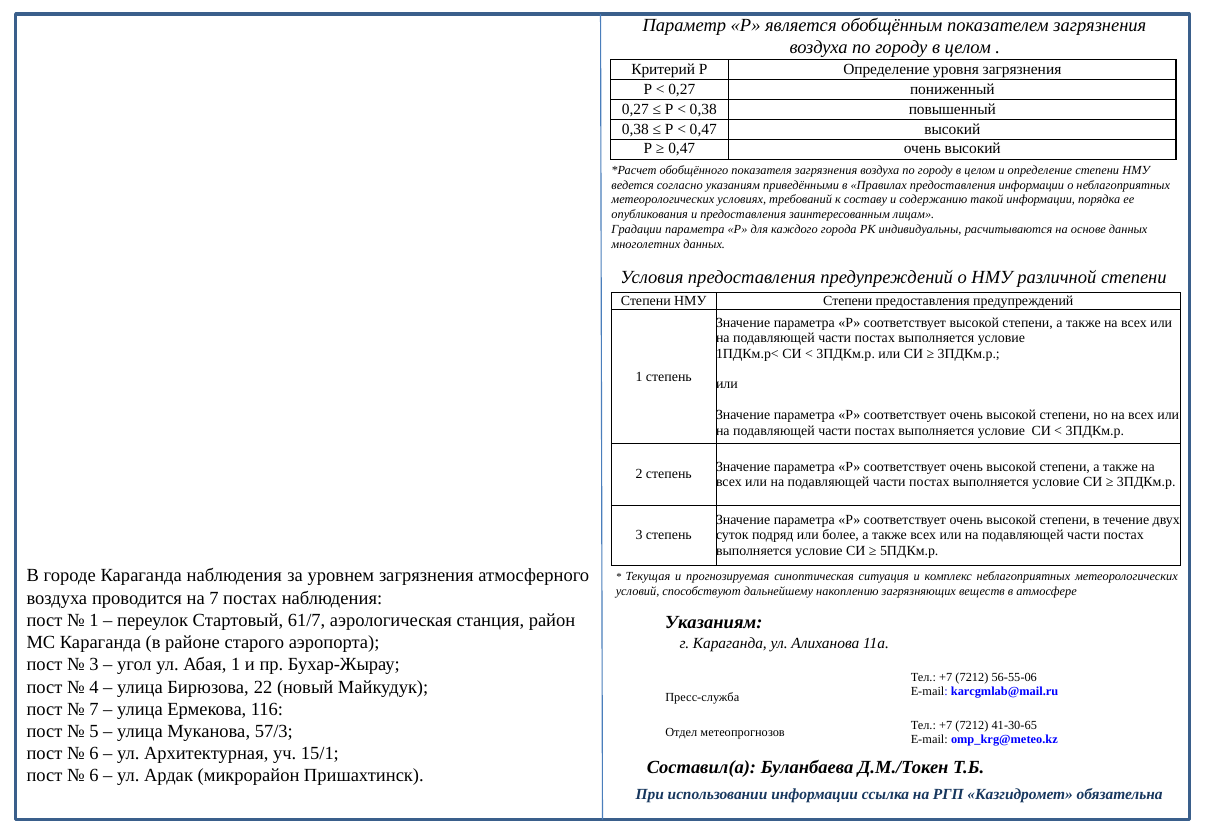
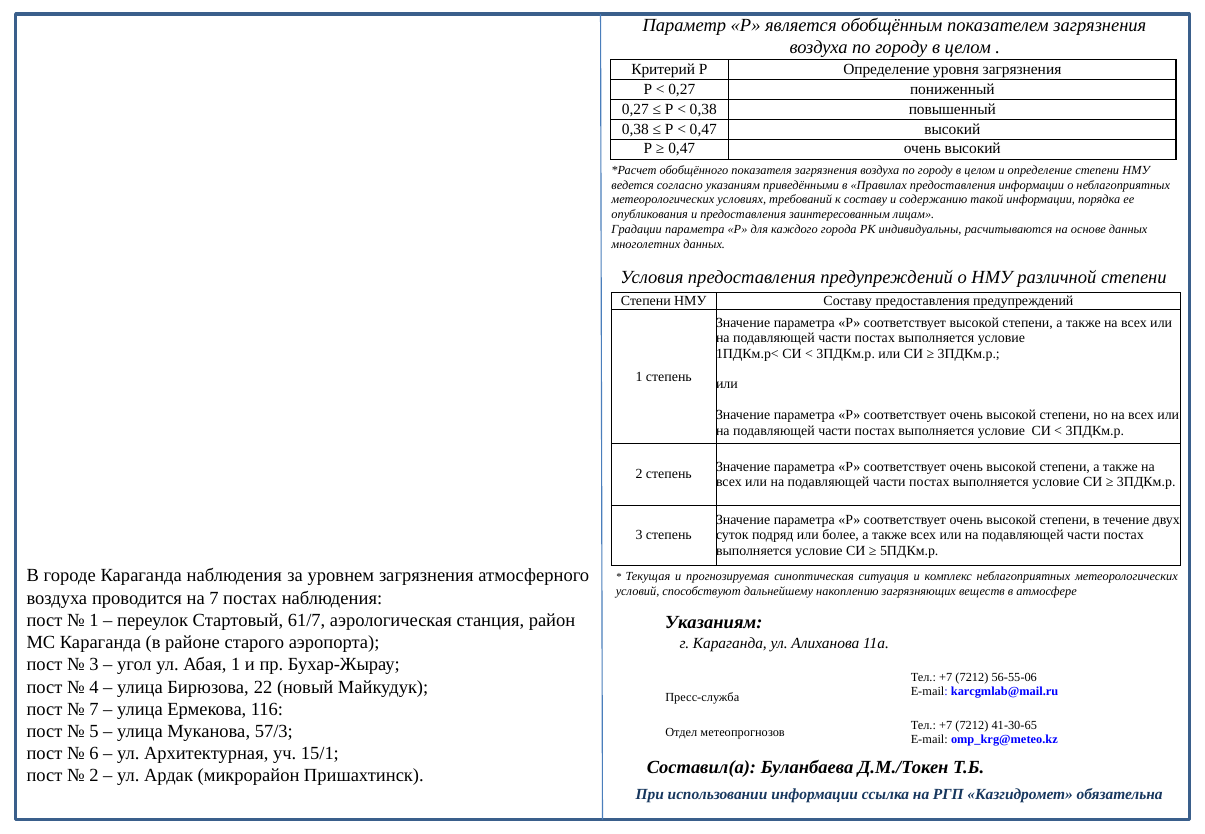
НМУ Степени: Степени -> Составу (848, 301)
6: 6 -> 2 (94, 776)
